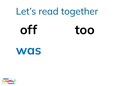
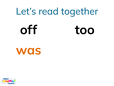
was colour: blue -> orange (29, 50)
